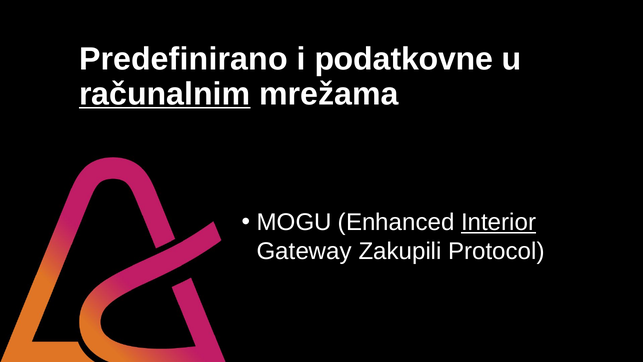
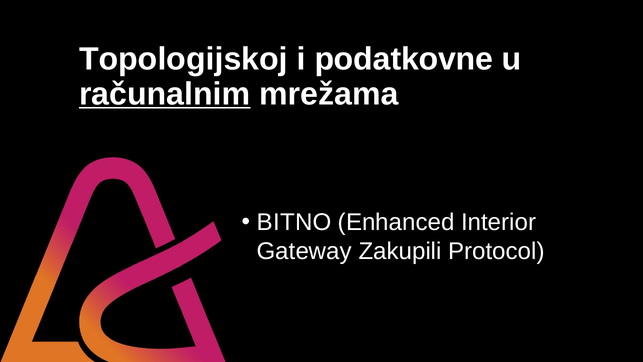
Predefinirano: Predefinirano -> Topologijskoj (183, 59)
MOGU: MOGU -> BITNO (294, 222)
Interior underline: present -> none (499, 222)
